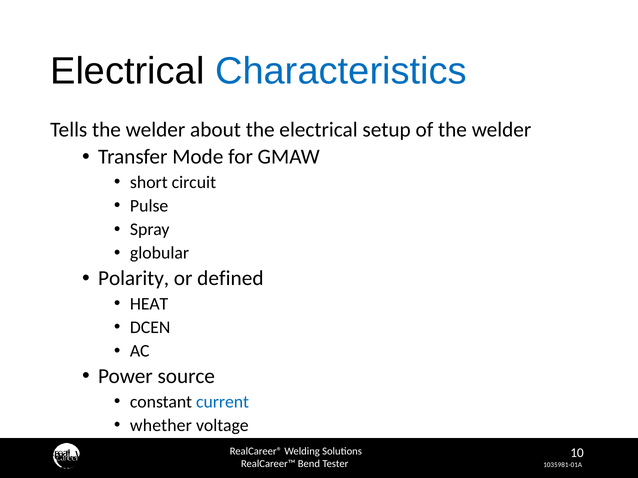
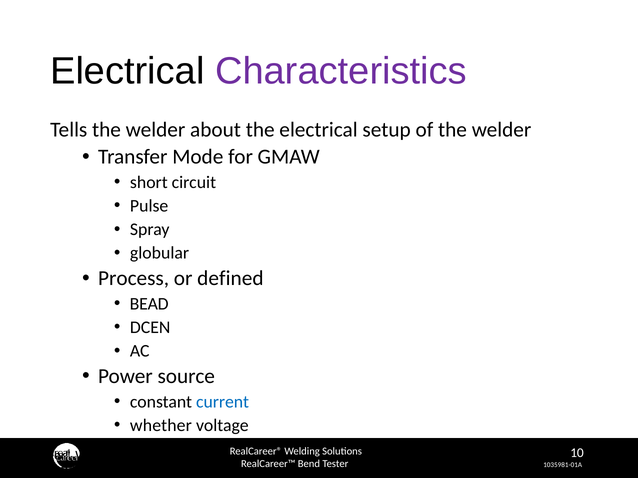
Characteristics colour: blue -> purple (341, 71)
Polarity: Polarity -> Process (134, 279)
HEAT: HEAT -> BEAD (149, 304)
